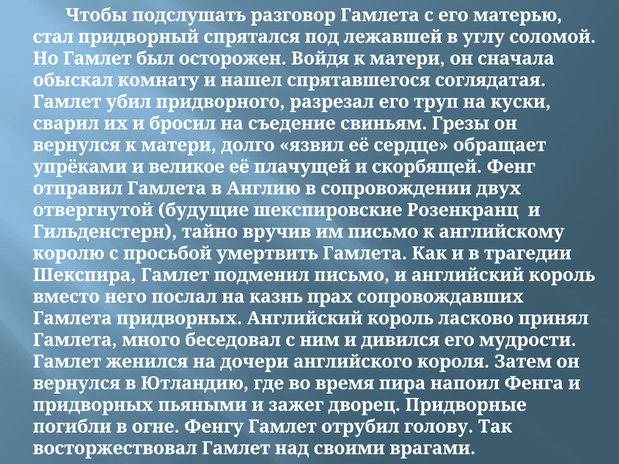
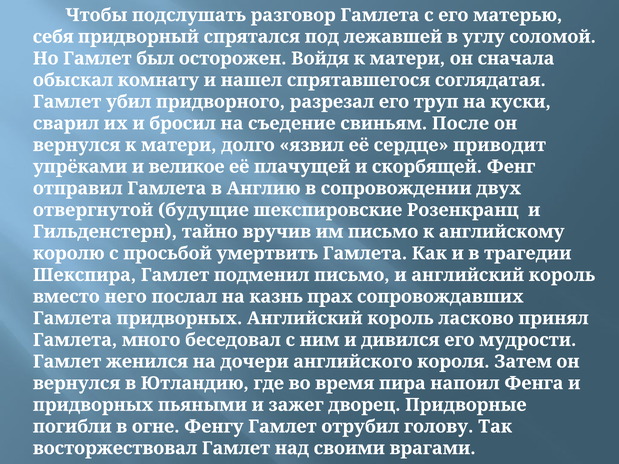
стал: стал -> себя (53, 37)
Грезы: Грезы -> После (461, 123)
обращает: обращает -> приводит (500, 145)
